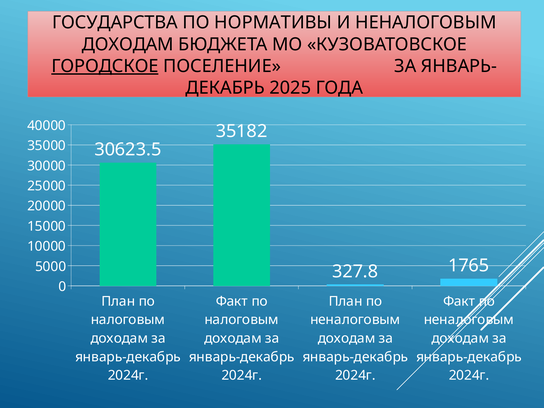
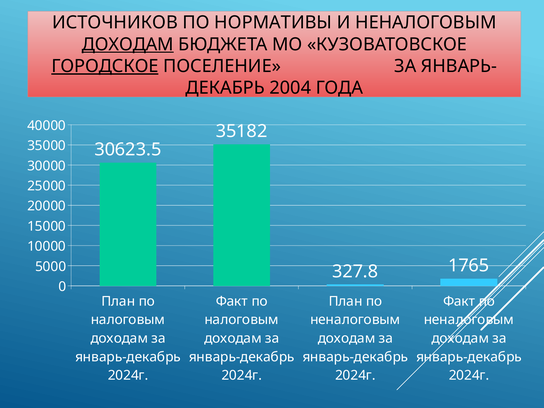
ГОСУДАРСТВА: ГОСУДАРСТВА -> ИСТОЧНИКОВ (115, 23)
ДОХОДАМ underline: none -> present (128, 44)
2025: 2025 -> 2004 (290, 88)
